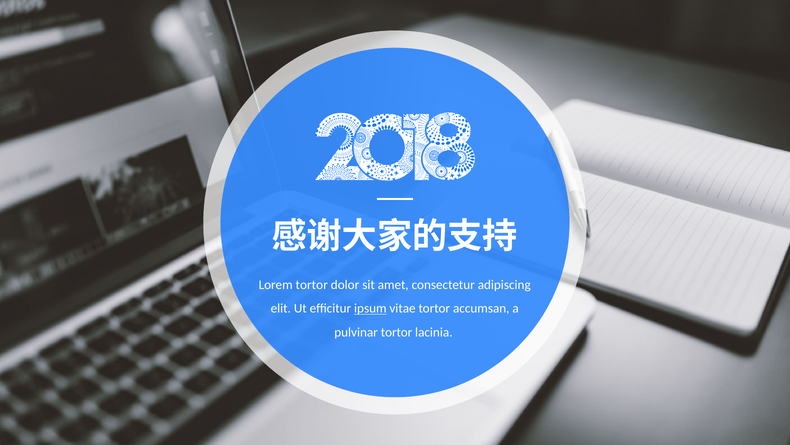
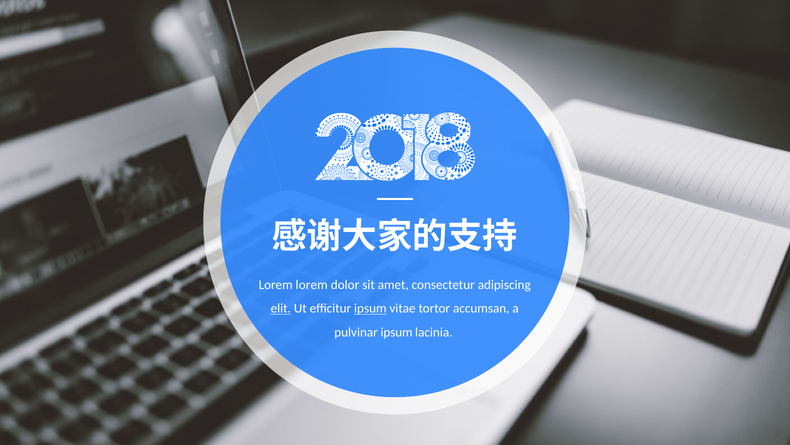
Lorem tortor: tortor -> lorem (312, 284)
elit underline: none -> present (281, 308)
pulvinar tortor: tortor -> ipsum (397, 332)
